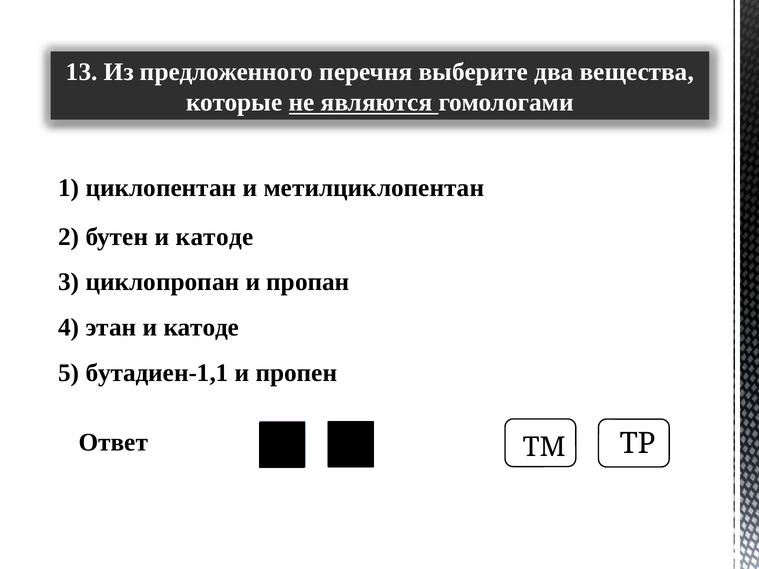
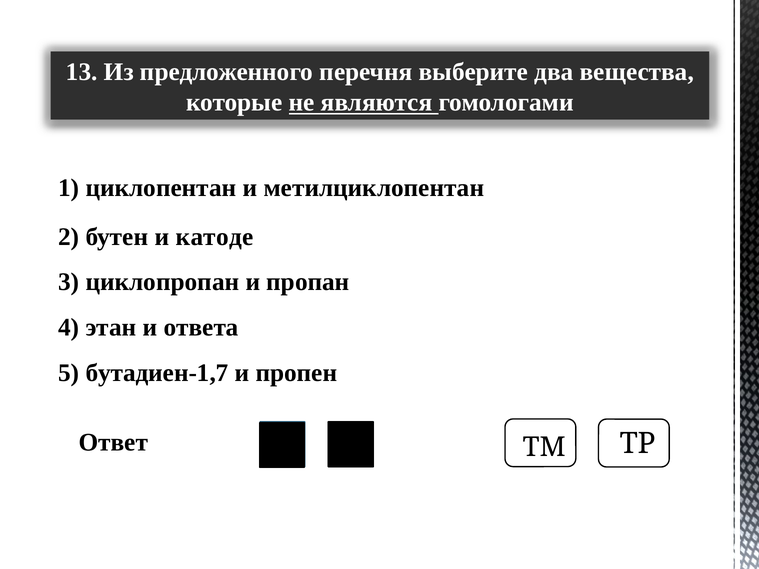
этан и катоде: катоде -> ответа (201, 328)
бутадиен-1,1: бутадиен-1,1 -> бутадиен-1,7 (157, 373)
